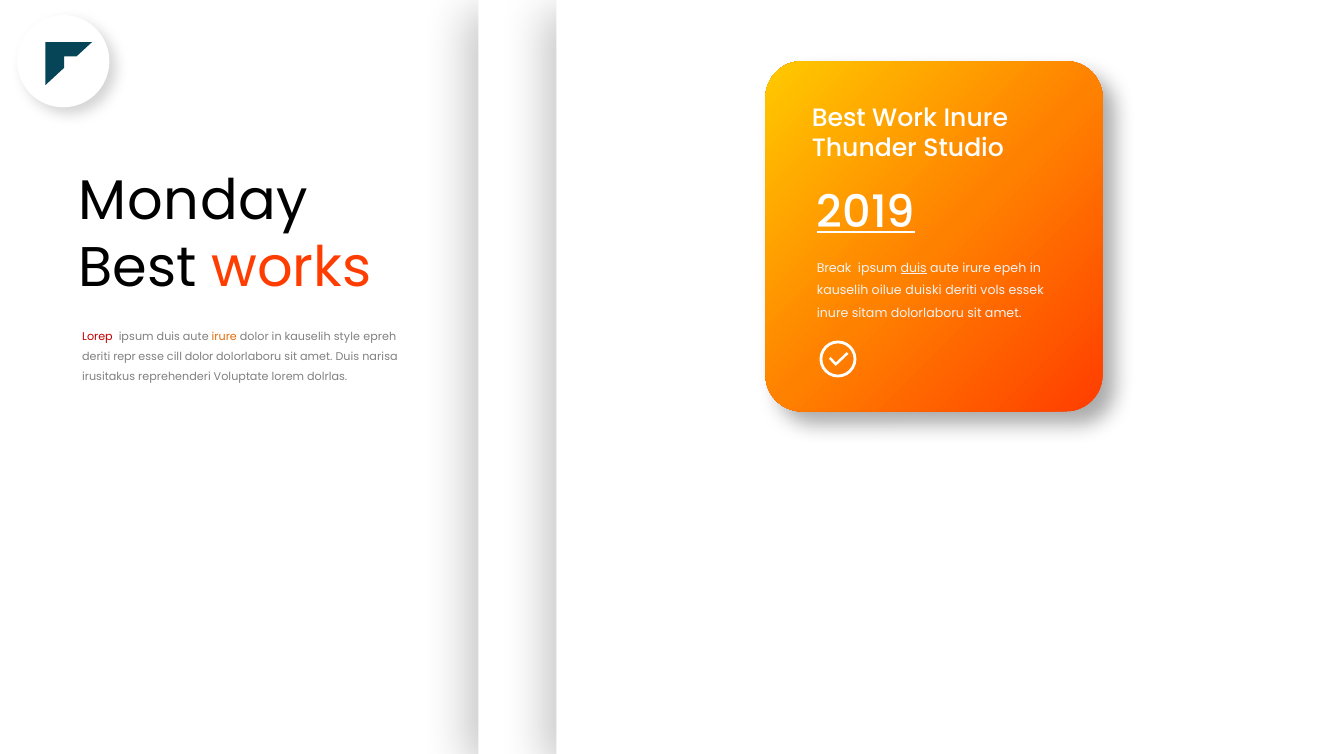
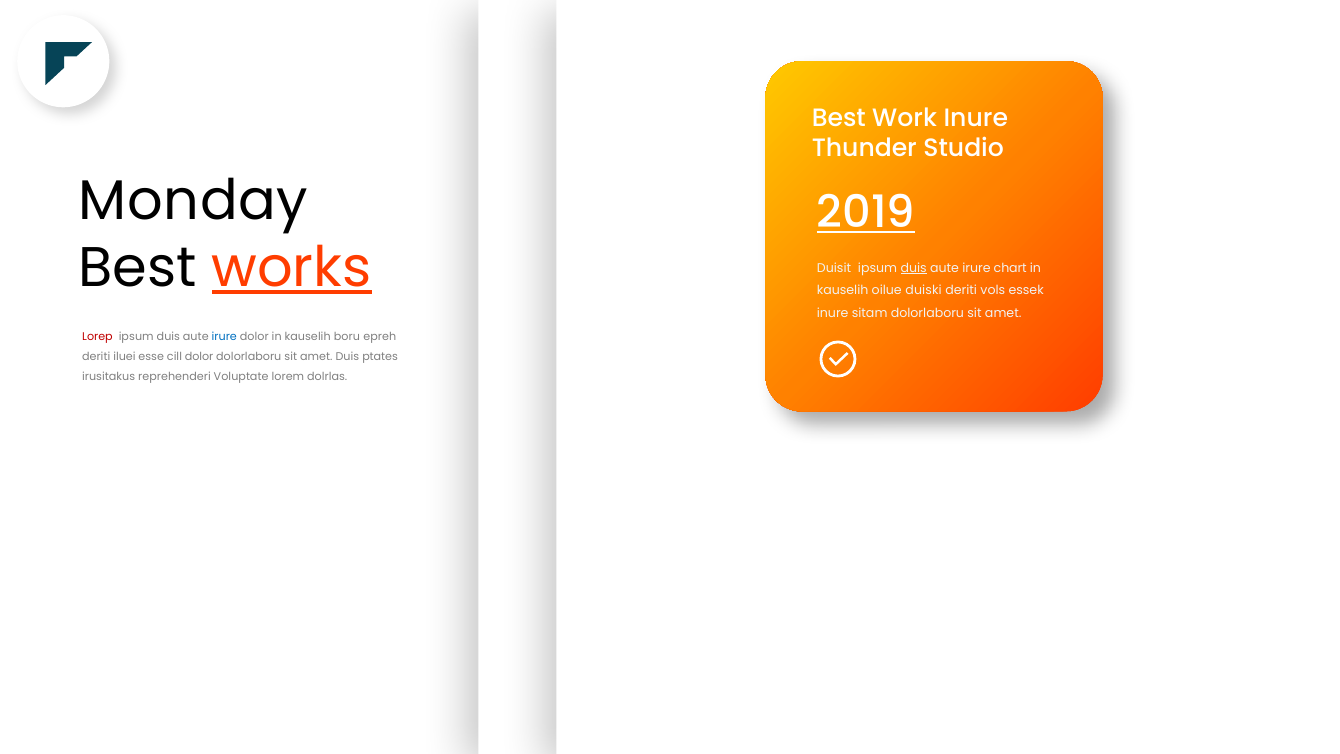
works underline: none -> present (292, 268)
Break: Break -> Duisit (834, 268)
epeh: epeh -> chart (1010, 268)
irure colour: orange -> blue (224, 337)
style: style -> boru (347, 337)
repr: repr -> iluei (124, 357)
narisa: narisa -> ptates (380, 357)
